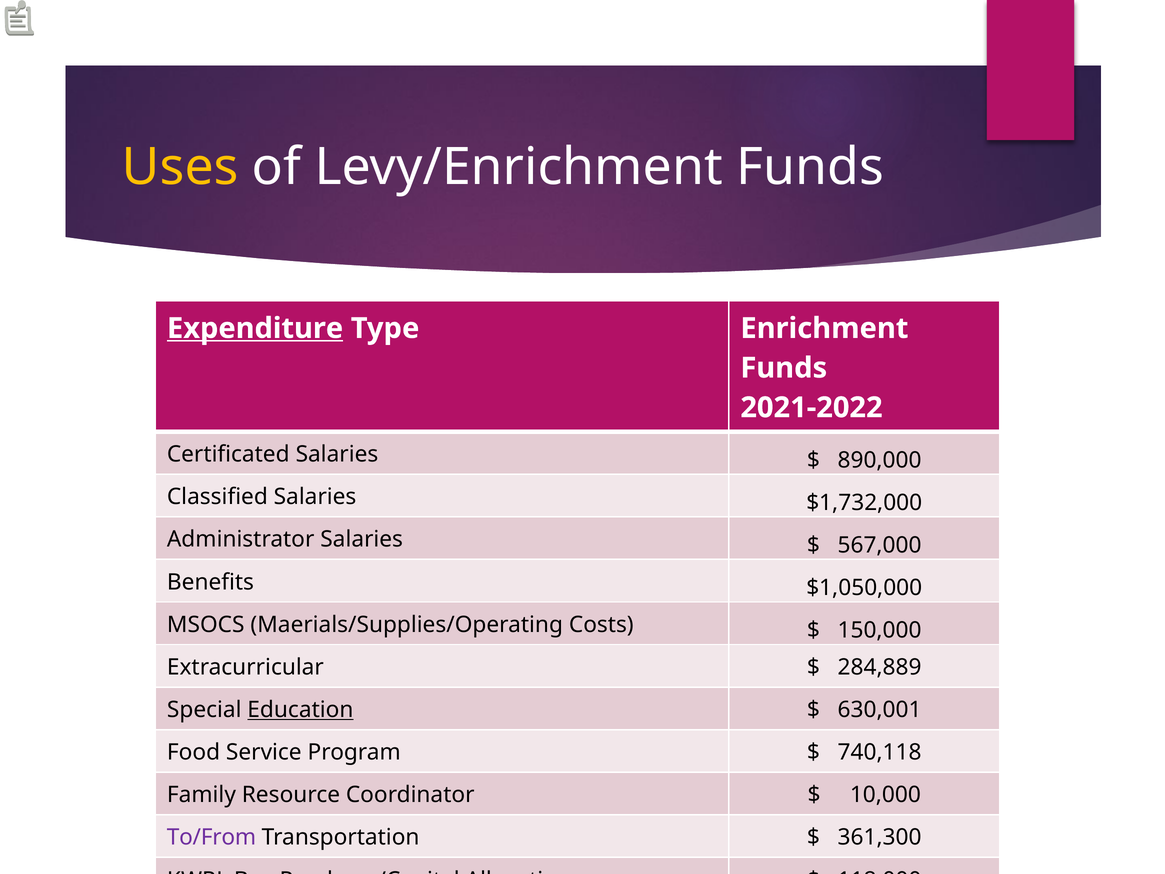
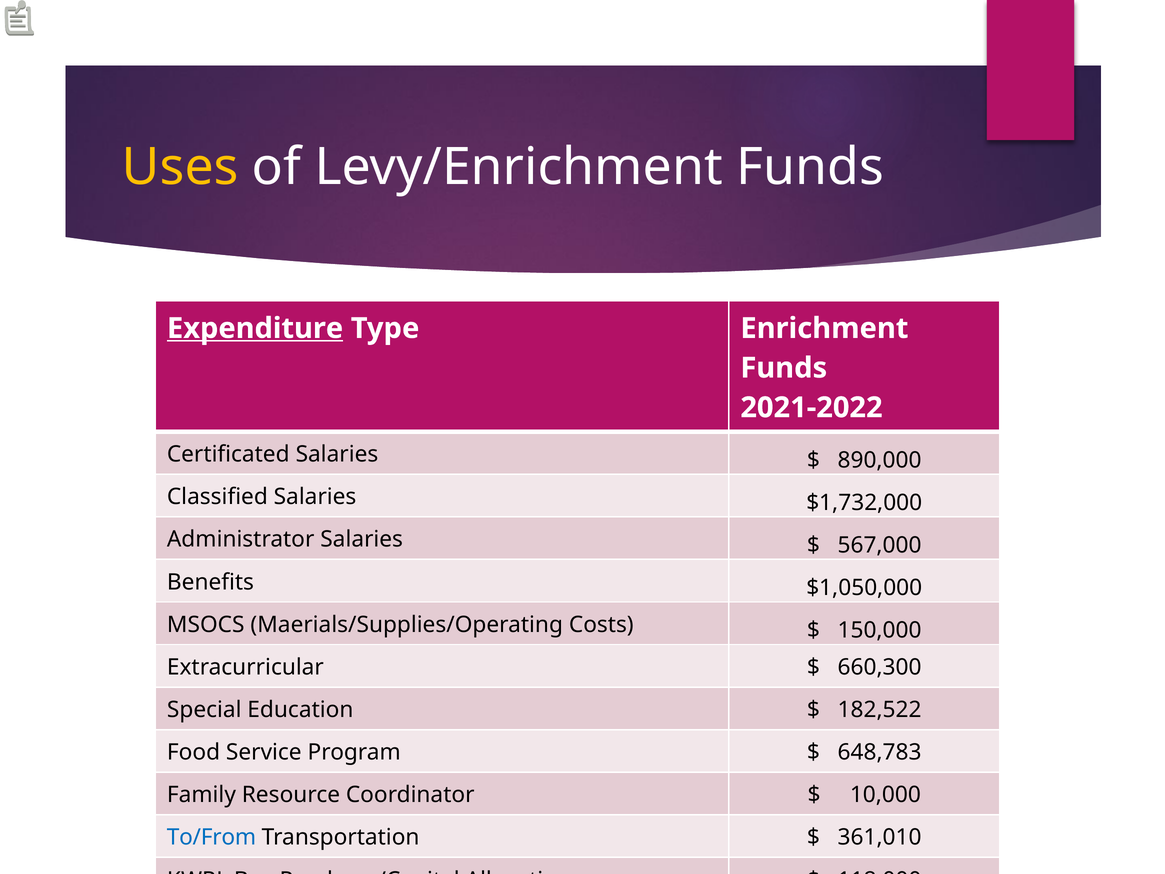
284,889: 284,889 -> 660,300 (880, 667)
Education underline: present -> none (300, 710)
630,001: 630,001 -> 182,522 (880, 710)
740,118: 740,118 -> 648,783 (880, 752)
To/From colour: purple -> blue (211, 837)
361,300: 361,300 -> 361,010 (880, 837)
